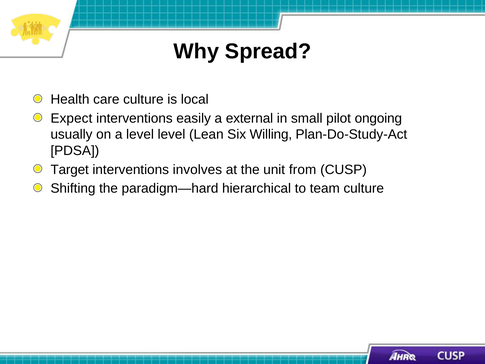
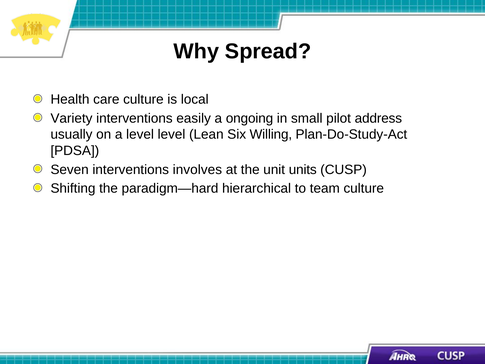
Expect: Expect -> Variety (71, 118)
external: external -> ongoing (250, 118)
ongoing: ongoing -> address (378, 118)
Target: Target -> Seven (70, 169)
from: from -> units (303, 169)
